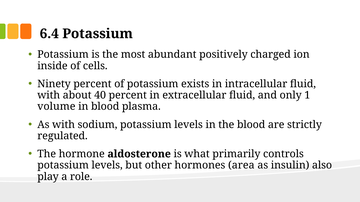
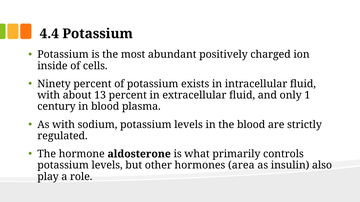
6.4: 6.4 -> 4.4 (49, 34)
40: 40 -> 13 (100, 95)
volume: volume -> century (56, 107)
